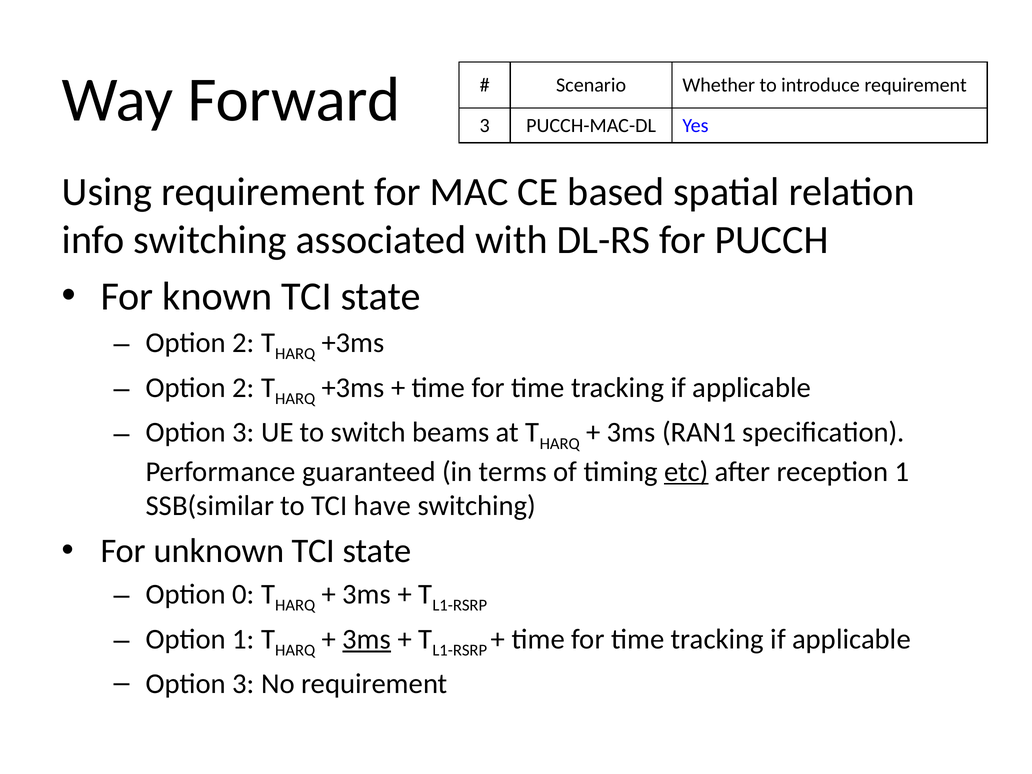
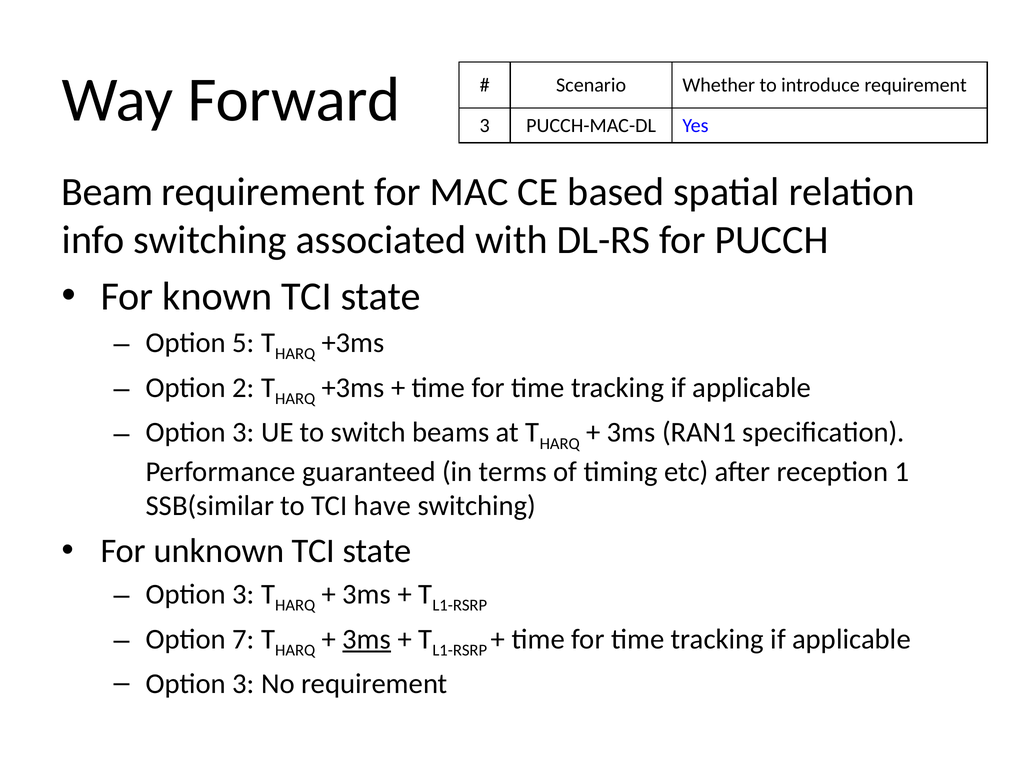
Using: Using -> Beam (107, 192)
2: 2 -> 5 (244, 343)
etc underline: present -> none (686, 472)
0: 0 -> 3 (244, 594)
Option 1: 1 -> 7 (244, 639)
